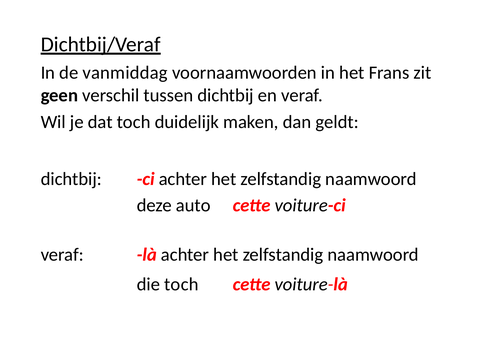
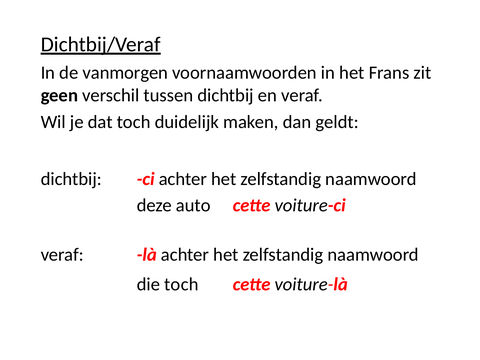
vanmiddag: vanmiddag -> vanmorgen (125, 73)
